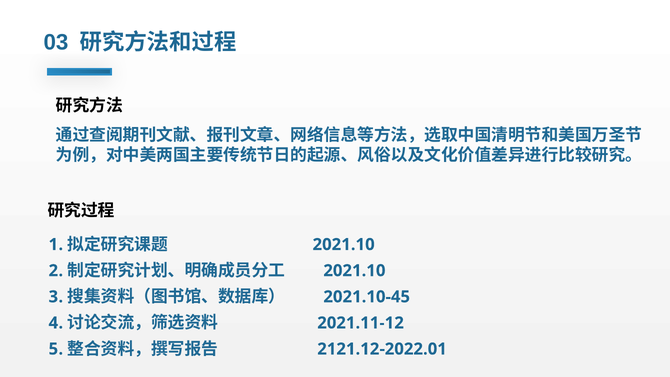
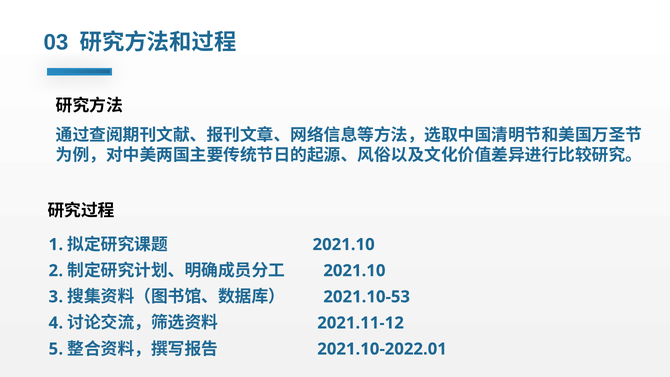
2021.10-45: 2021.10-45 -> 2021.10-53 (367, 297)
2121.12-2022.01: 2121.12-2022.01 -> 2021.10-2022.01 (382, 349)
